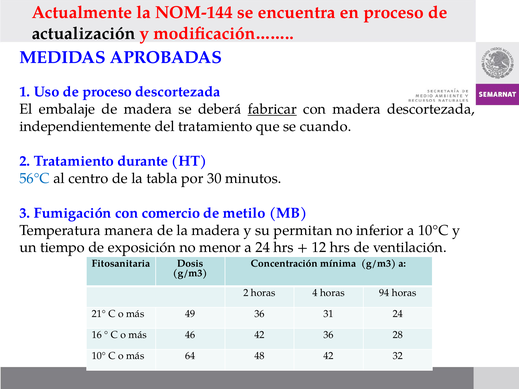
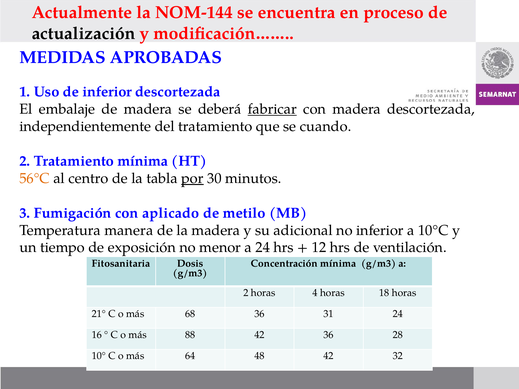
de proceso: proceso -> inferior (107, 92)
Tratamiento durante: durante -> mínima (143, 161)
56°C colour: blue -> orange (35, 178)
por underline: none -> present (192, 178)
comercio: comercio -> aplicado (171, 213)
permitan: permitan -> adicional (303, 230)
94: 94 -> 18 (384, 293)
49: 49 -> 68 (190, 314)
46: 46 -> 88 (190, 335)
